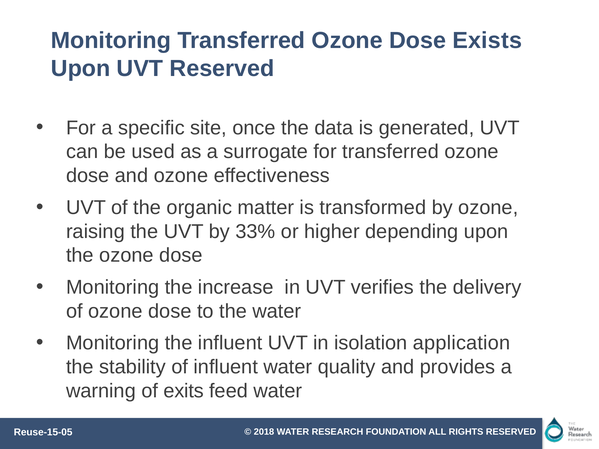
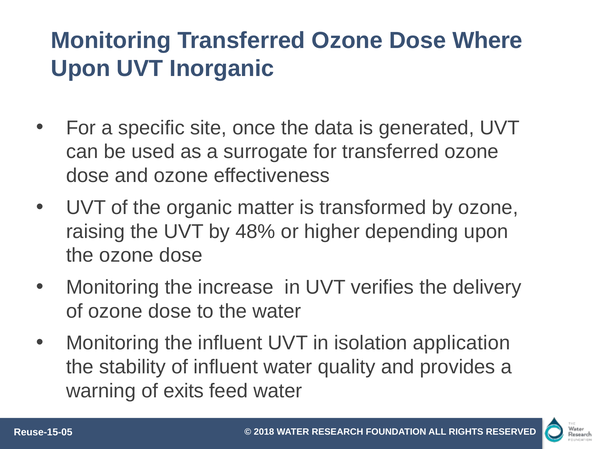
Exists: Exists -> Where (487, 41)
UVT Reserved: Reserved -> Inorganic (222, 69)
33%: 33% -> 48% (255, 232)
